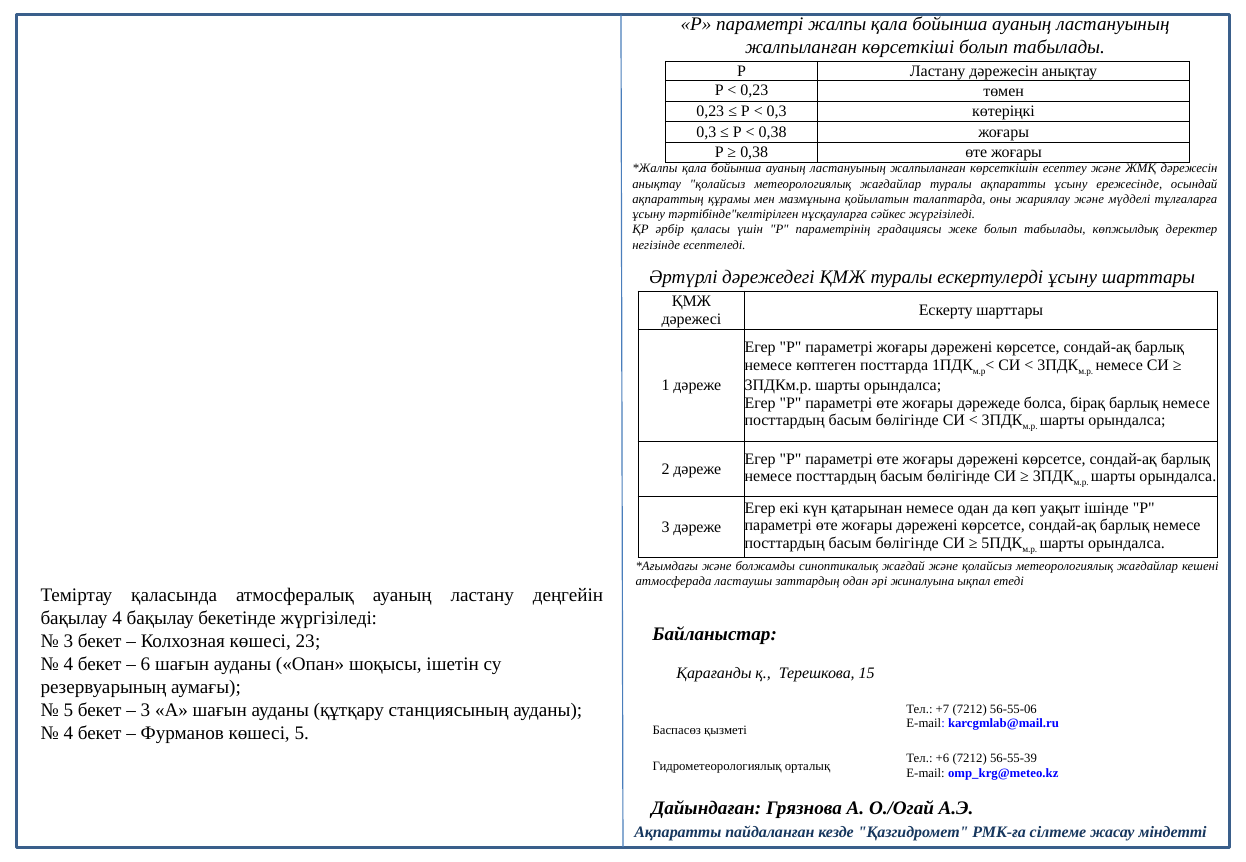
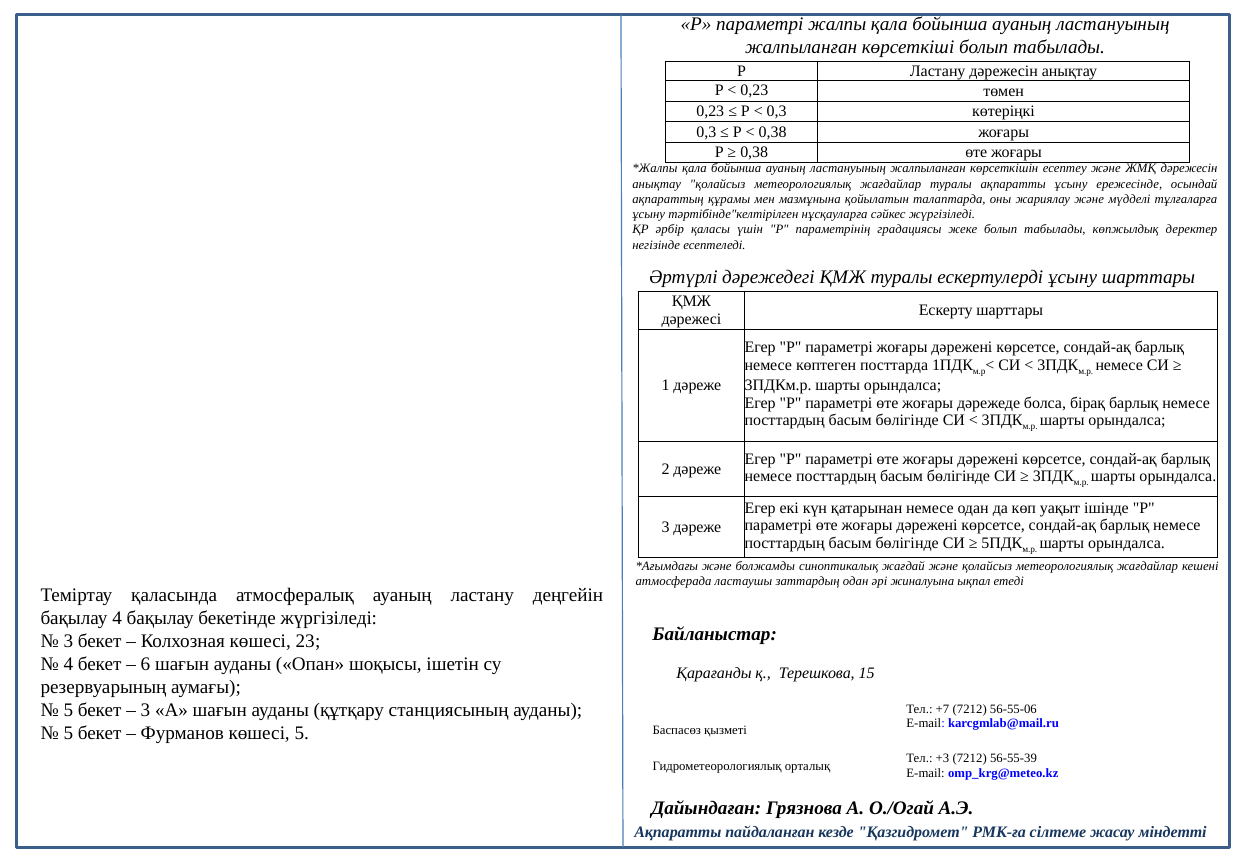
4: 4 -> 5 (68, 733)
+6: +6 -> +3 (943, 759)
